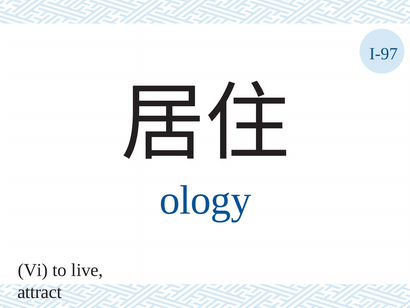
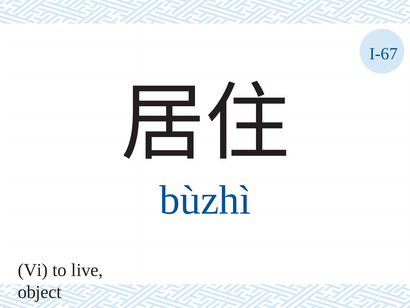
I-97: I-97 -> I-67 (383, 54)
ology: ology -> bùzhì (205, 200)
attract: attract -> object (40, 292)
